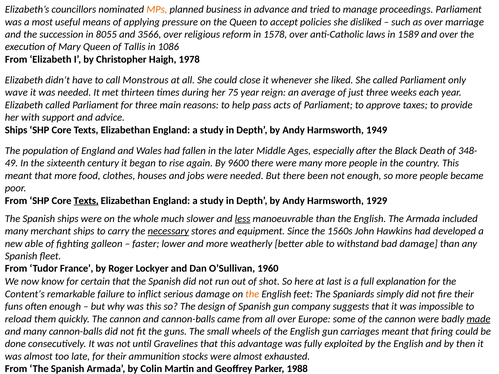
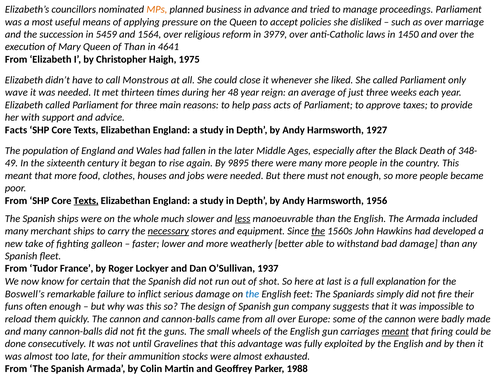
8055: 8055 -> 5459 (106, 34)
3566: 3566 -> 1564 (149, 34)
1578: 1578 -> 3979 (275, 34)
1589: 1589 -> 1450 (408, 34)
of Tallis: Tallis -> Than (135, 47)
1086: 1086 -> 4641 (168, 47)
1978: 1978 -> 1975 (189, 59)
75: 75 -> 48 (233, 93)
Ships: Ships -> Facts (16, 130)
1949: 1949 -> 1927 (377, 130)
9600: 9600 -> 9895 (238, 163)
been: been -> must (318, 176)
1929: 1929 -> 1956 (377, 201)
the underline: none -> present (318, 231)
new able: able -> take (34, 244)
1960: 1960 -> 1937 (268, 269)
Content’s: Content’s -> Boswell’s (25, 294)
the colour: orange -> blue (252, 294)
made underline: present -> none (479, 319)
meant underline: none -> present (395, 332)
